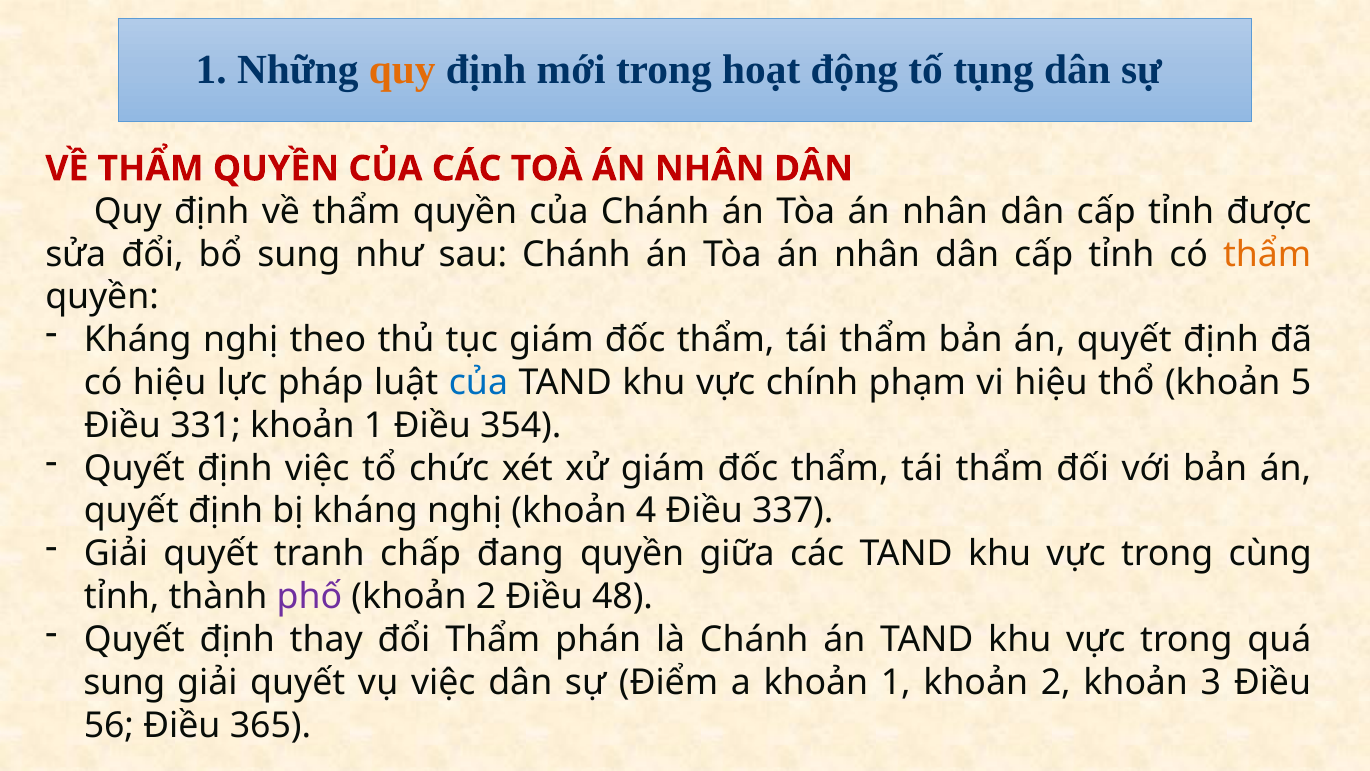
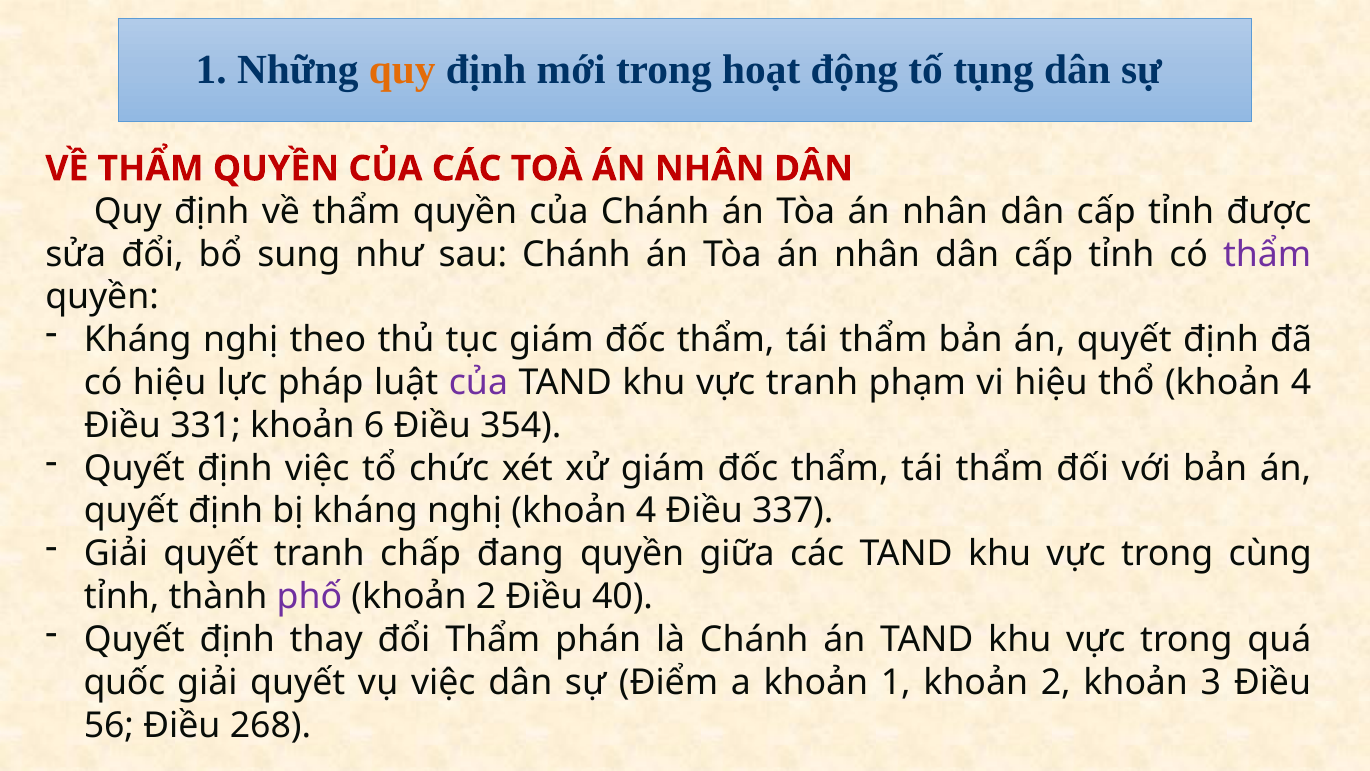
thẩm colour: orange -> purple (1267, 254)
của colour: blue -> purple (478, 383)
vực chính: chính -> tranh (812, 383)
thổ khoản 5: 5 -> 4 (1301, 383)
331 khoản 1: 1 -> 6 (374, 425)
48: 48 -> 40 (623, 597)
sung: sung -> quốc (124, 682)
365: 365 -> 268 (270, 725)
